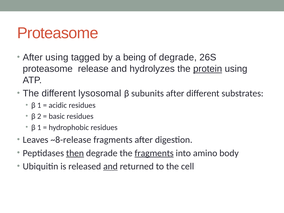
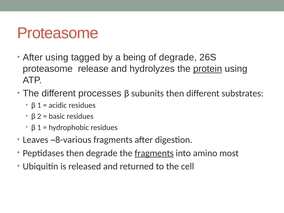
lysosomal: lysosomal -> processes (100, 93)
subunits after: after -> then (175, 93)
~8-release: ~8-release -> ~8-various (71, 140)
then underline: present -> none (75, 153)
body: body -> most (229, 153)
and underline: present -> none (110, 166)
